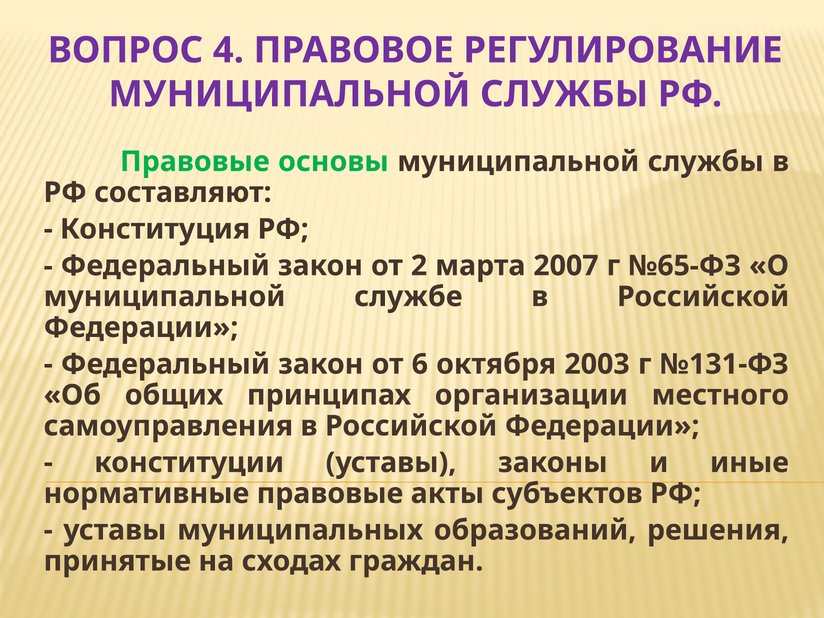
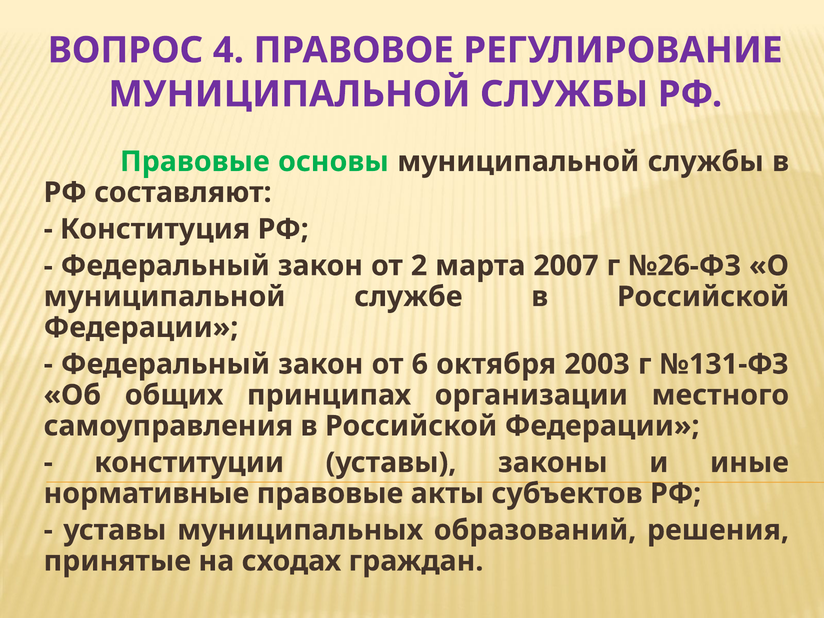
№65-ФЗ: №65-ФЗ -> №26-ФЗ (685, 266)
